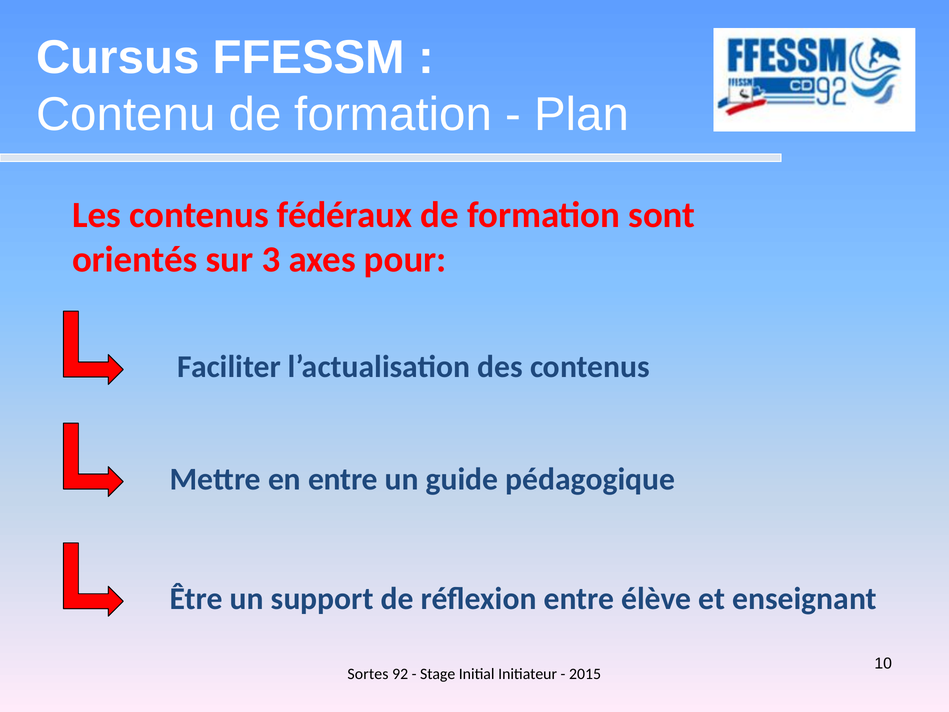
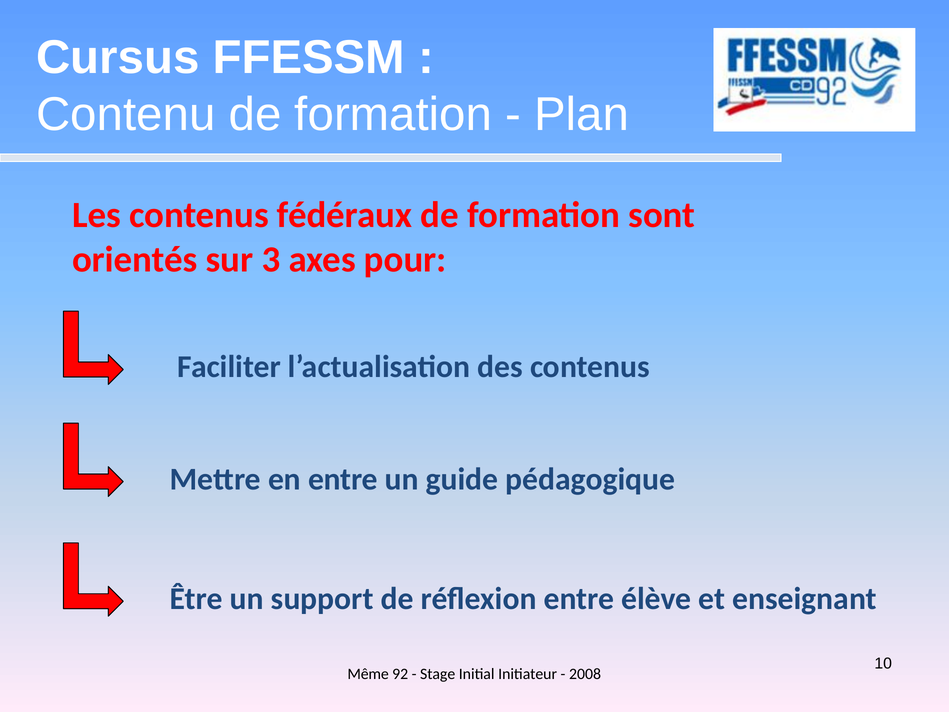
Sortes: Sortes -> Même (368, 674)
2015: 2015 -> 2008 (585, 674)
